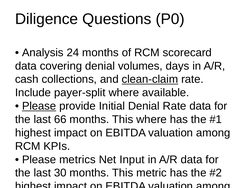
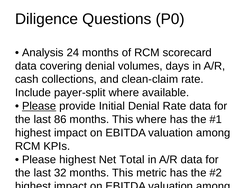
clean-claim underline: present -> none (150, 79)
66: 66 -> 86 (60, 120)
Please metrics: metrics -> highest (77, 160)
Input: Input -> Total (132, 160)
30: 30 -> 32 (60, 173)
